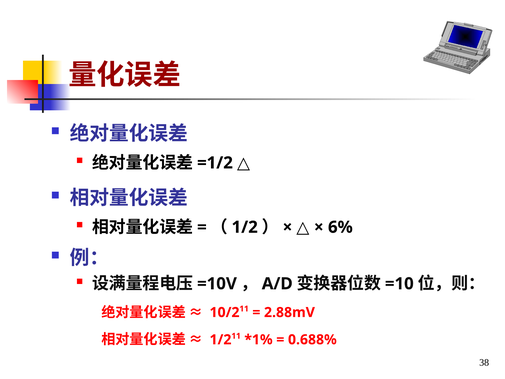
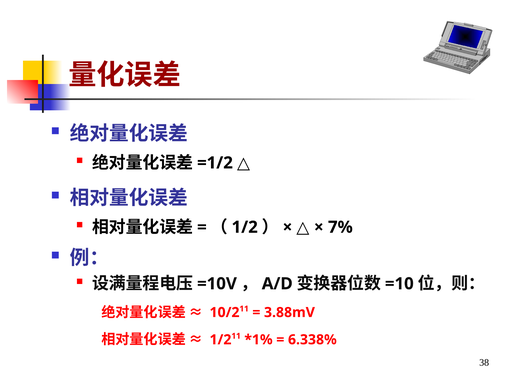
6%: 6% -> 7% (340, 227)
2.88mV: 2.88mV -> 3.88mV (289, 312)
0.688%: 0.688% -> 6.338% (312, 339)
